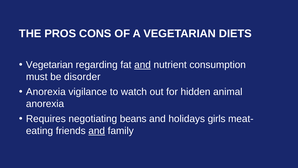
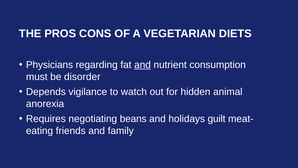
Vegetarian: Vegetarian -> Physicians (49, 65)
Anorexia: Anorexia -> Depends (46, 92)
girls: girls -> guilt (217, 119)
and underline: present -> none (97, 131)
